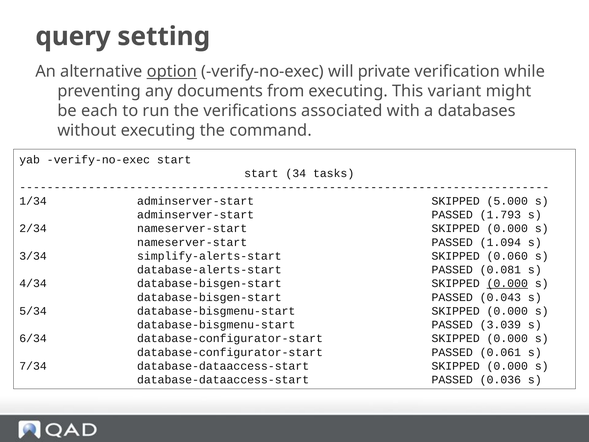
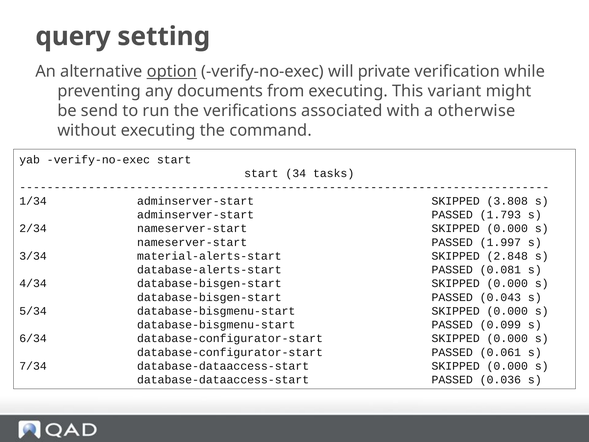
each: each -> send (100, 111)
databases: databases -> otherwise (477, 111)
5.000: 5.000 -> 3.808 (507, 201)
1.094: 1.094 -> 1.997 (500, 242)
simplify-alerts-start: simplify-alerts-start -> material-alerts-start (209, 256)
0.060: 0.060 -> 2.848 (507, 256)
0.000 underline: present -> none (507, 283)
3.039: 3.039 -> 0.099 (500, 325)
